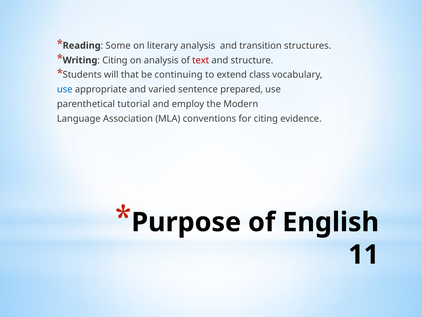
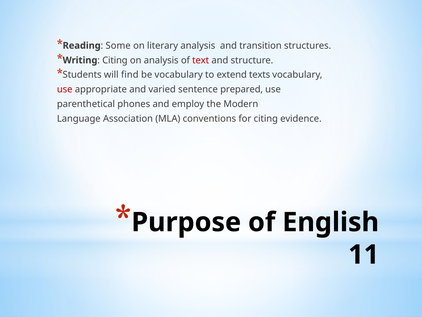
that: that -> find (130, 75)
be continuing: continuing -> vocabulary (179, 75)
class: class -> texts (260, 75)
use colour: blue -> red (65, 89)
tutorial: tutorial -> phones (134, 104)
